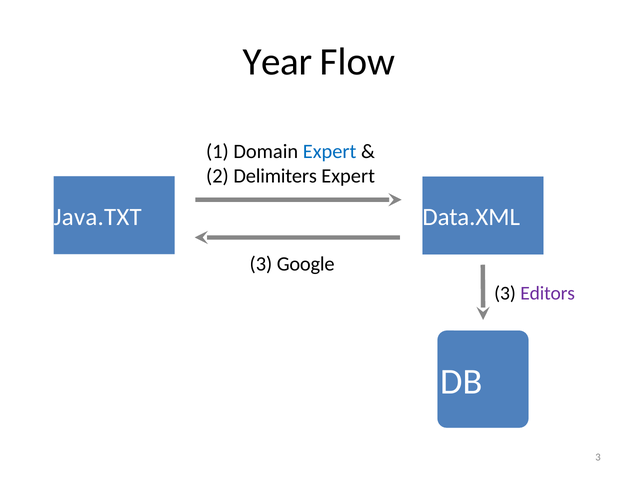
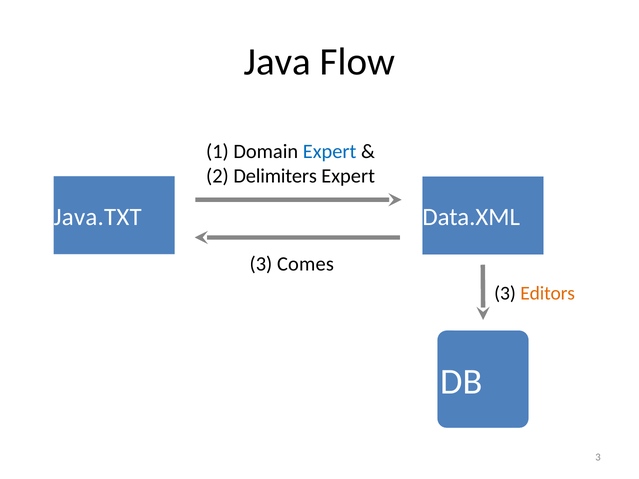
Year: Year -> Java (277, 62)
Google: Google -> Comes (305, 264)
Editors colour: purple -> orange (548, 293)
